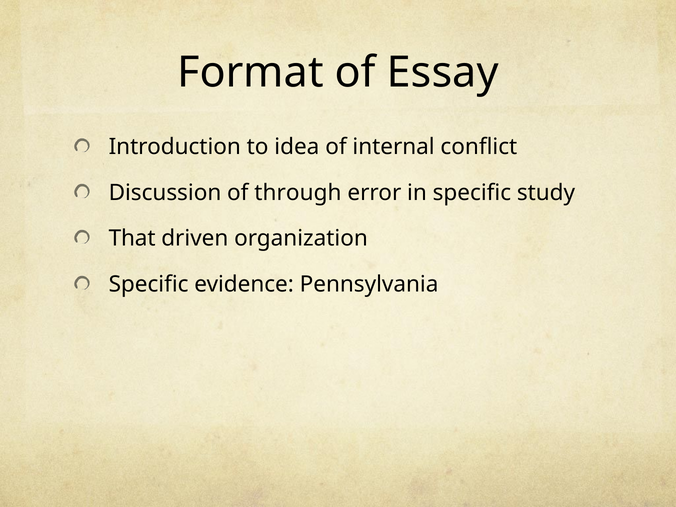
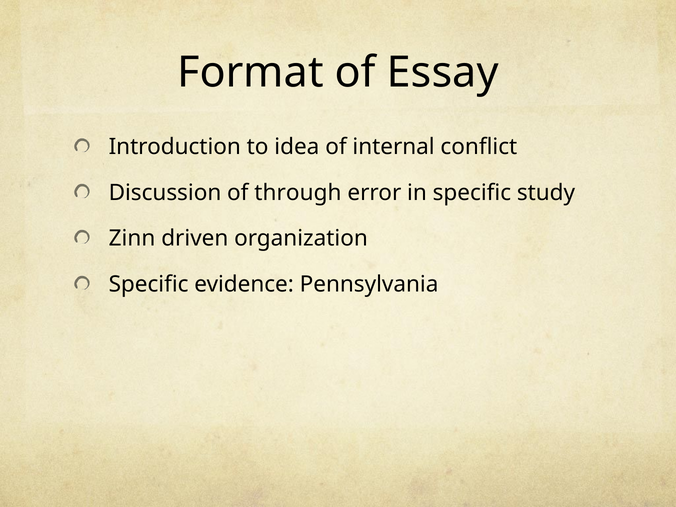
That: That -> Zinn (132, 238)
